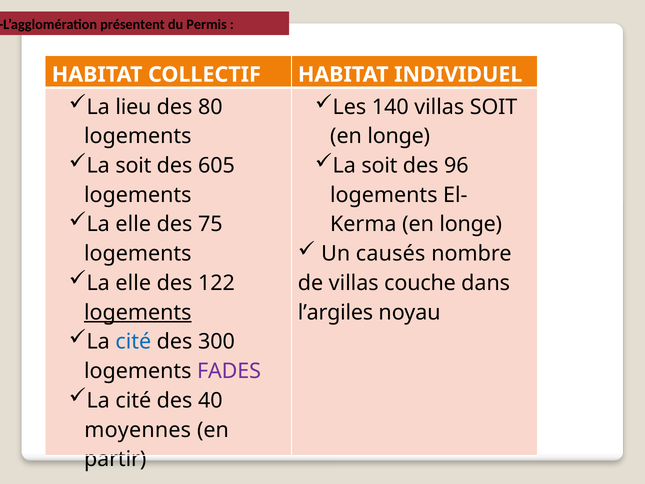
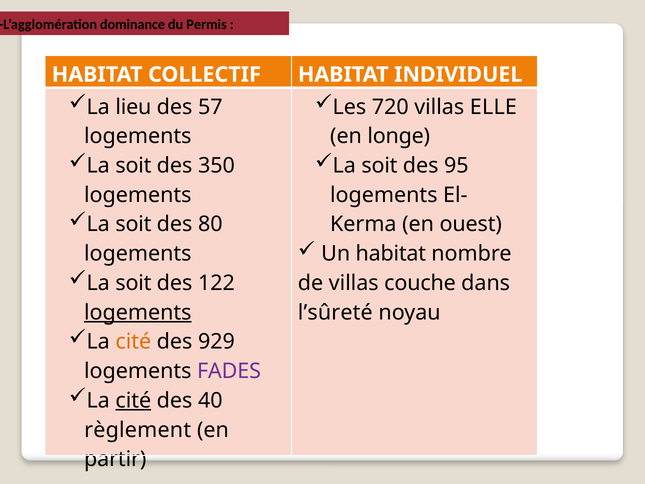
présentent: présentent -> dominance (132, 24)
80: 80 -> 57 (210, 107)
140: 140 -> 720 (390, 107)
villas SOIT: SOIT -> ELLE (493, 107)
605: 605 -> 350 (216, 166)
96: 96 -> 95 (456, 166)
elle: elle -> soit (133, 224)
75: 75 -> 80 (210, 224)
longe: longe -> ouest (471, 224)
Un causés: causés -> habitat (391, 254)
elle: elle -> soit (133, 283)
l’argiles: l’argiles -> l’sûreté (335, 312)
cité colour: blue -> orange (133, 342)
300: 300 -> 929 (216, 342)
cité underline: none -> present (133, 400)
moyennes: moyennes -> règlement (138, 430)
